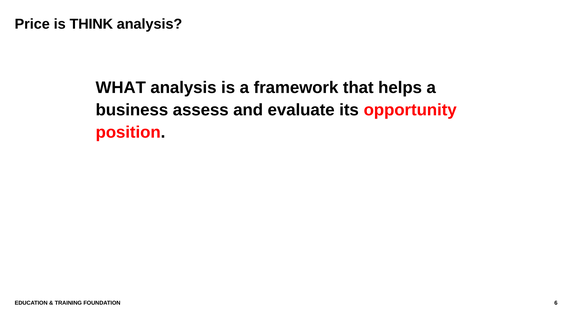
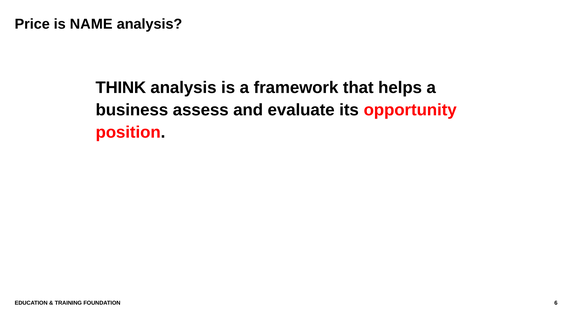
THINK: THINK -> NAME (91, 24)
WHAT: WHAT -> THINK (121, 88)
